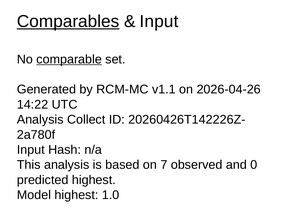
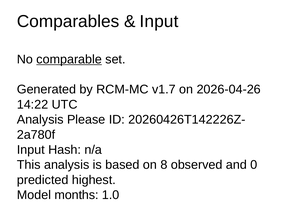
Comparables underline: present -> none (68, 21)
v1.1: v1.1 -> v1.7 (164, 89)
Collect: Collect -> Please (86, 119)
7: 7 -> 8 (164, 164)
Model highest: highest -> months (77, 195)
